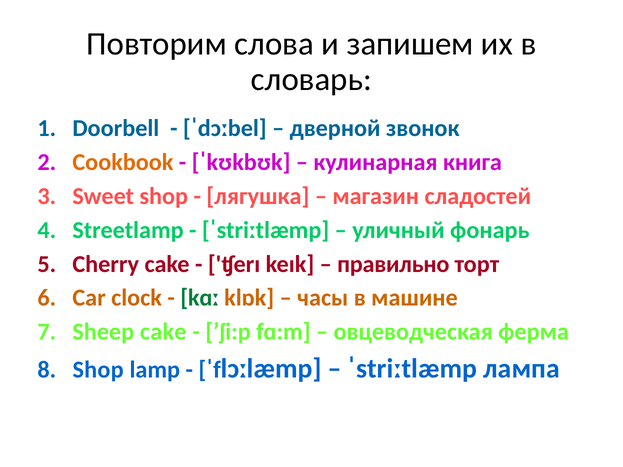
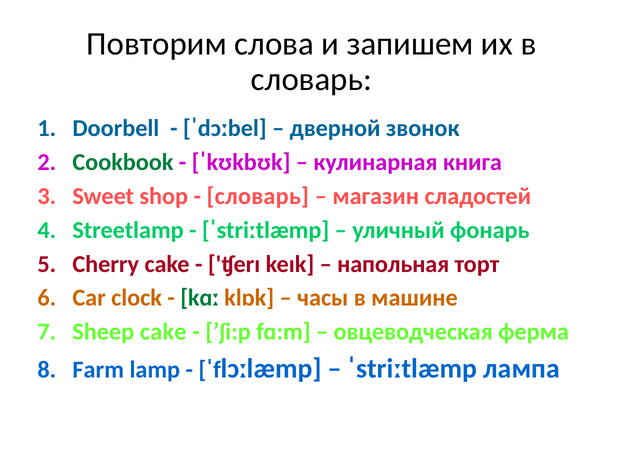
Cookbook colour: orange -> green (123, 162)
лягушка: лягушка -> словарь (258, 196)
правильно: правильно -> напольная (393, 264)
Shop: Shop -> Farm (98, 370)
